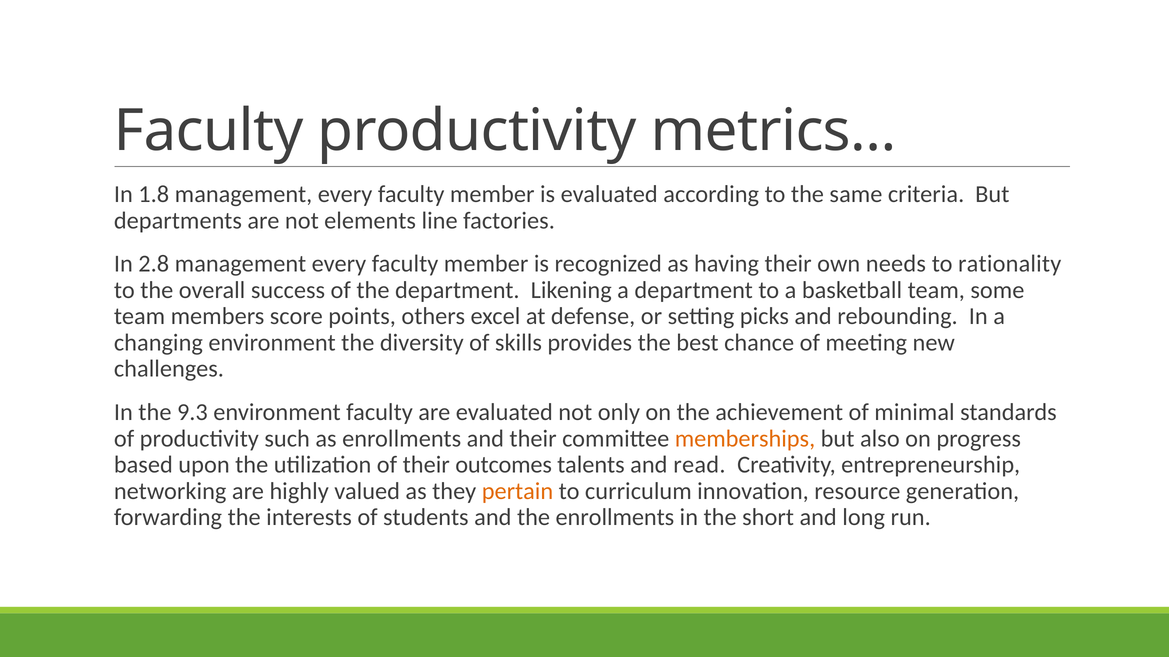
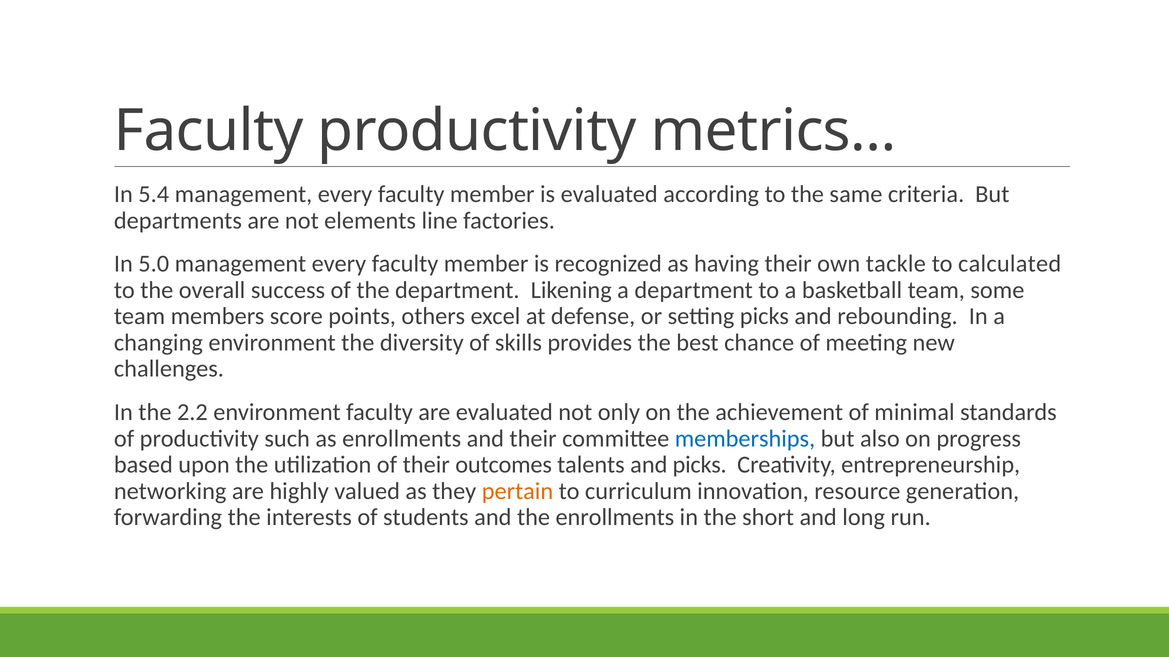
1.8: 1.8 -> 5.4 (154, 194)
2.8: 2.8 -> 5.0 (154, 264)
needs: needs -> tackle (896, 264)
rationality: rationality -> calculated (1010, 264)
9.3: 9.3 -> 2.2 (192, 413)
memberships colour: orange -> blue (745, 439)
and read: read -> picks (700, 465)
